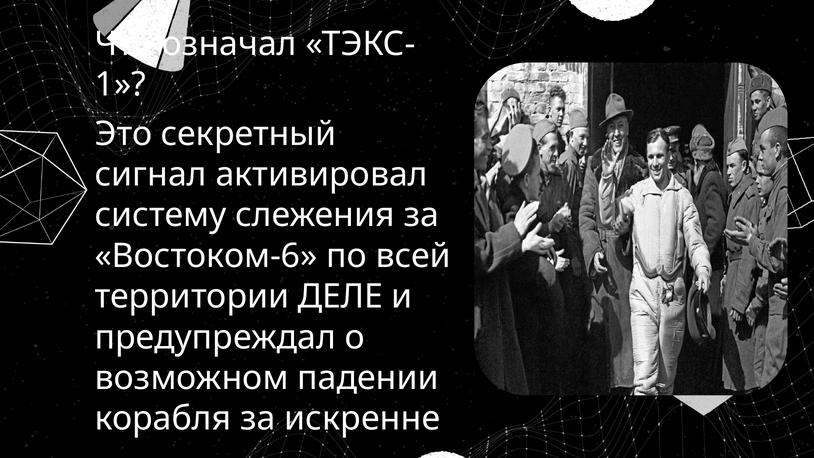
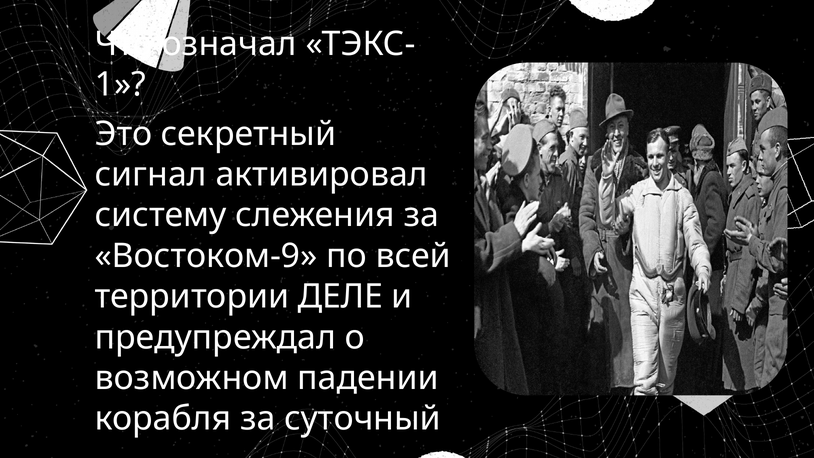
Востоком-6: Востоком-6 -> Востоком-9 (206, 256)
искренне: искренне -> суточный (362, 419)
